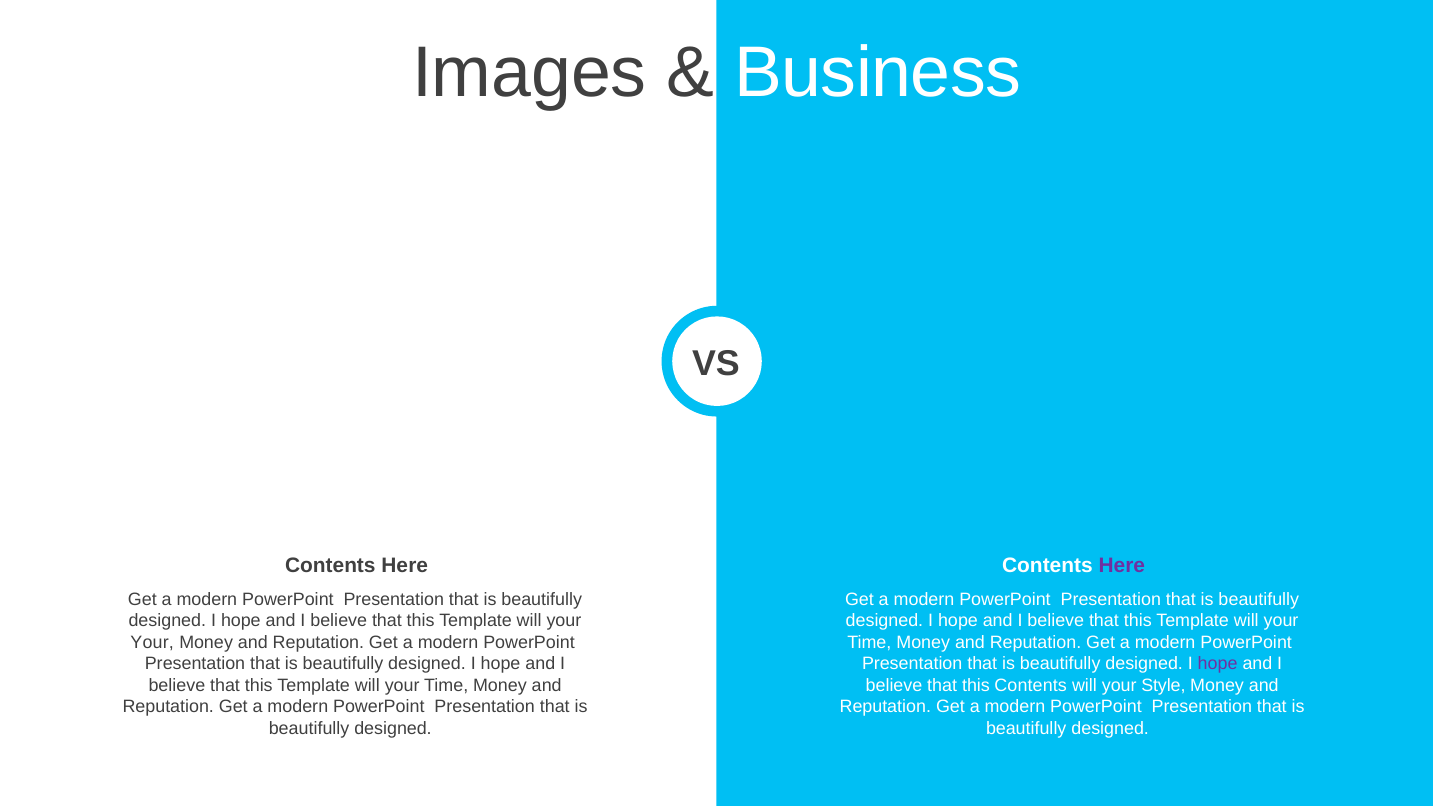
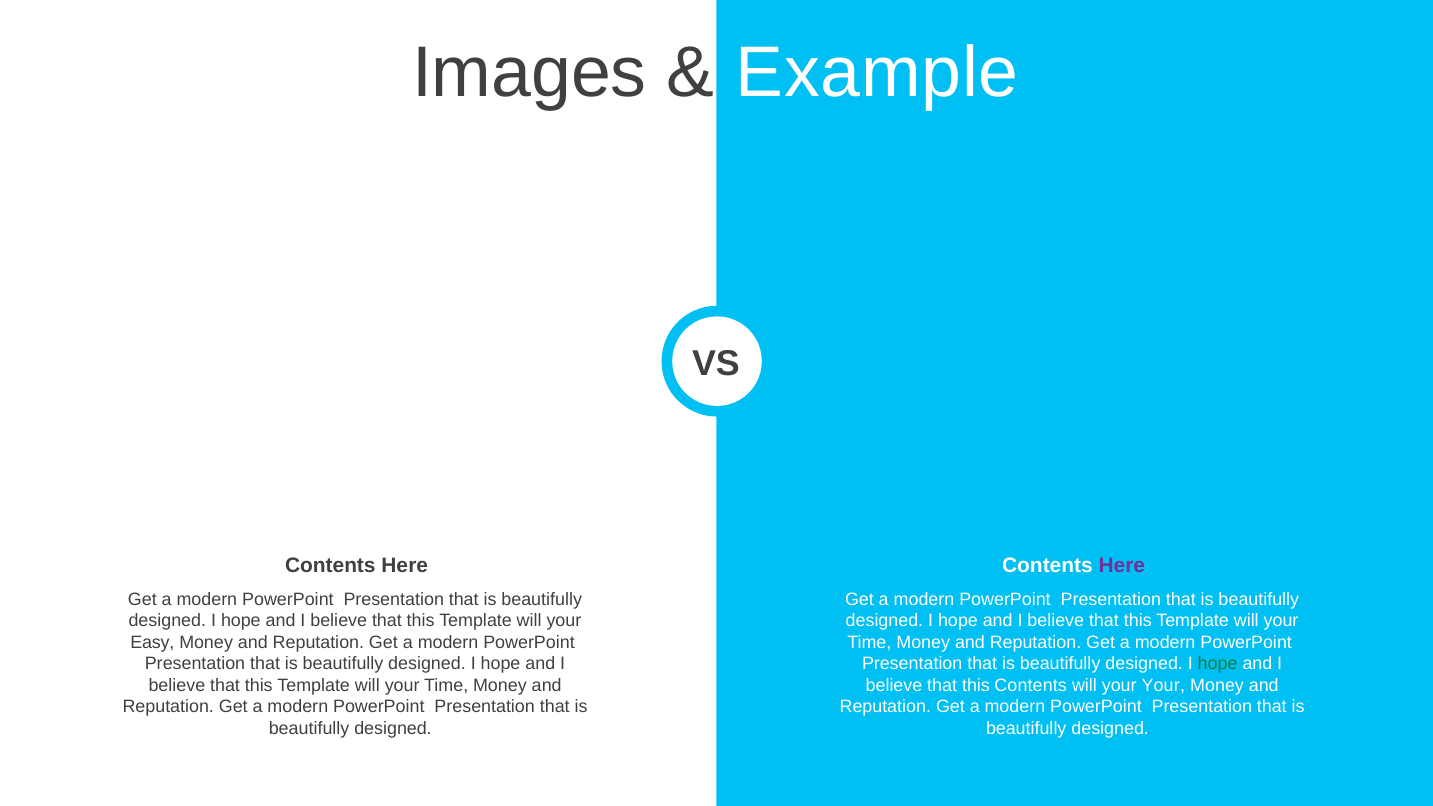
Business: Business -> Example (877, 73)
Your: Your -> Easy (152, 643)
hope colour: purple -> green (1218, 664)
your Style: Style -> Your (1163, 686)
